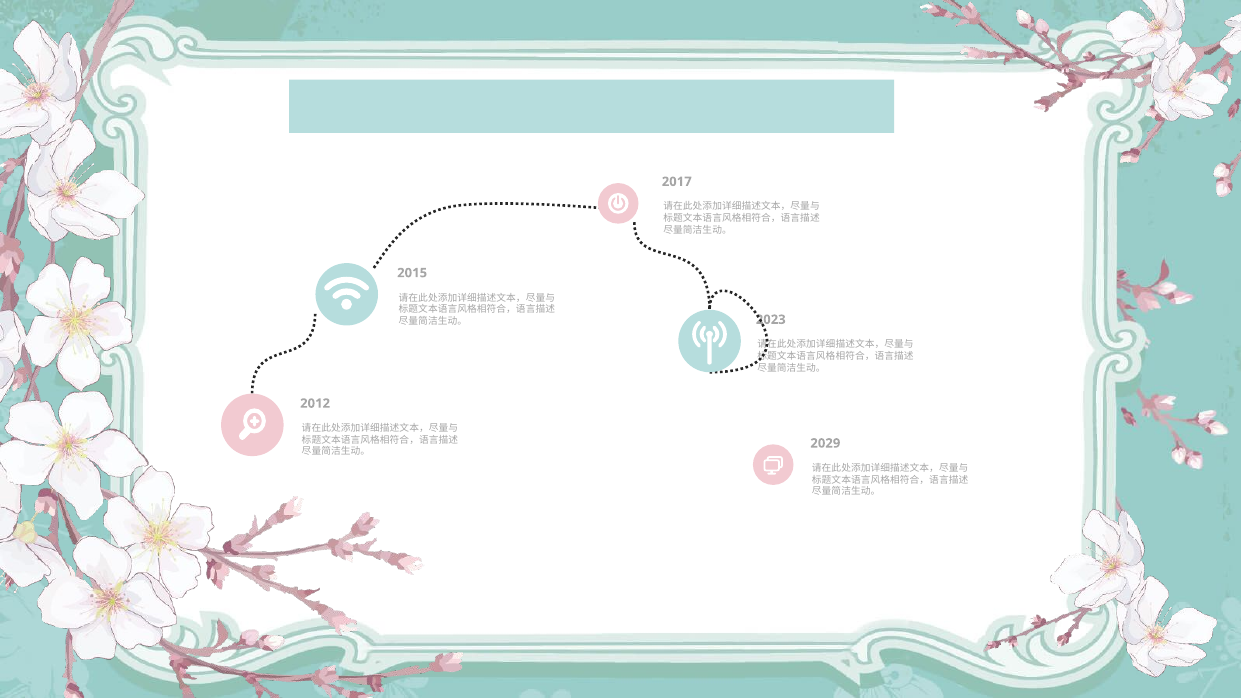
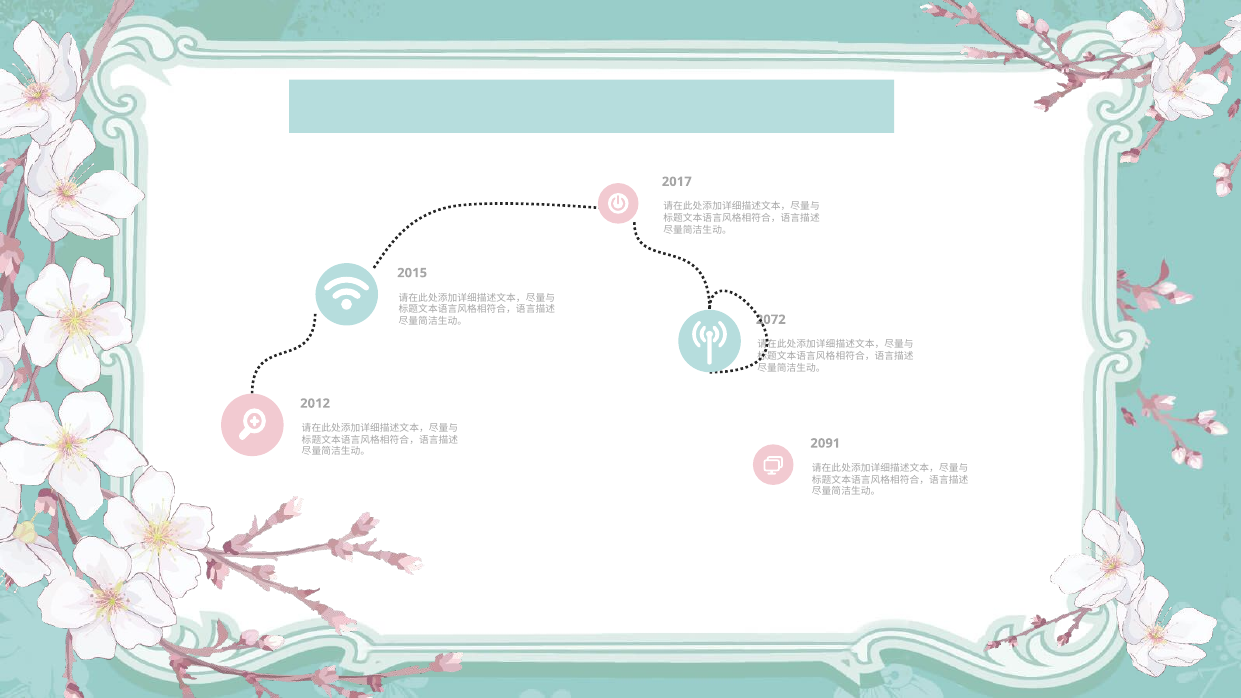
2023: 2023 -> 2072 (771, 320)
2029: 2029 -> 2091 (825, 443)
